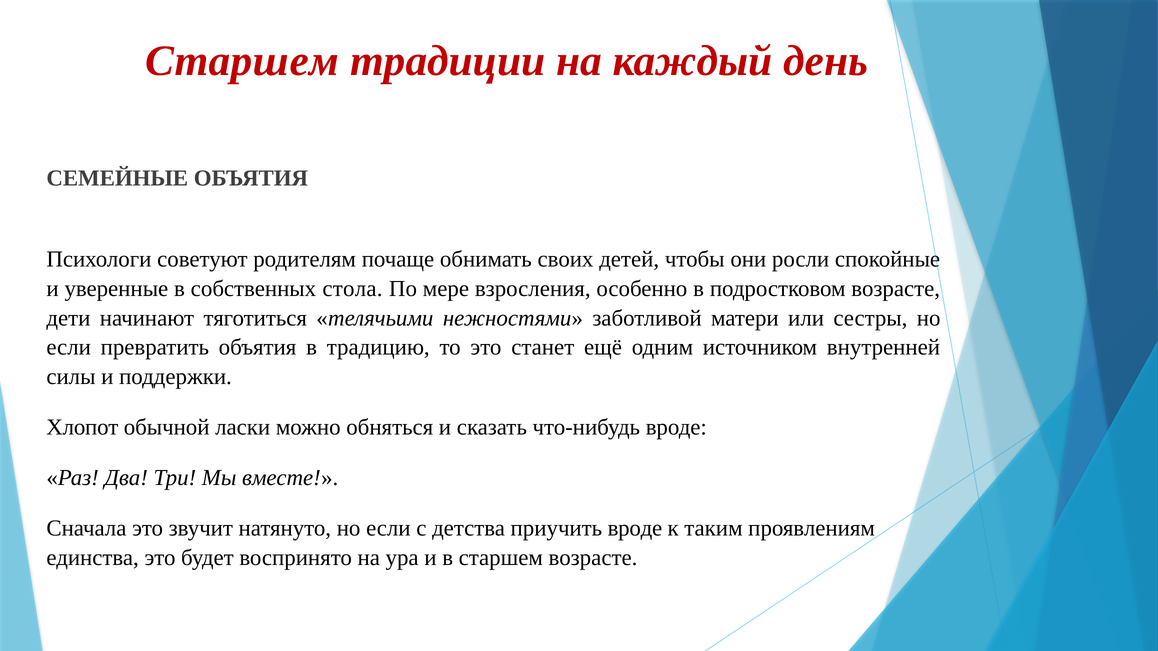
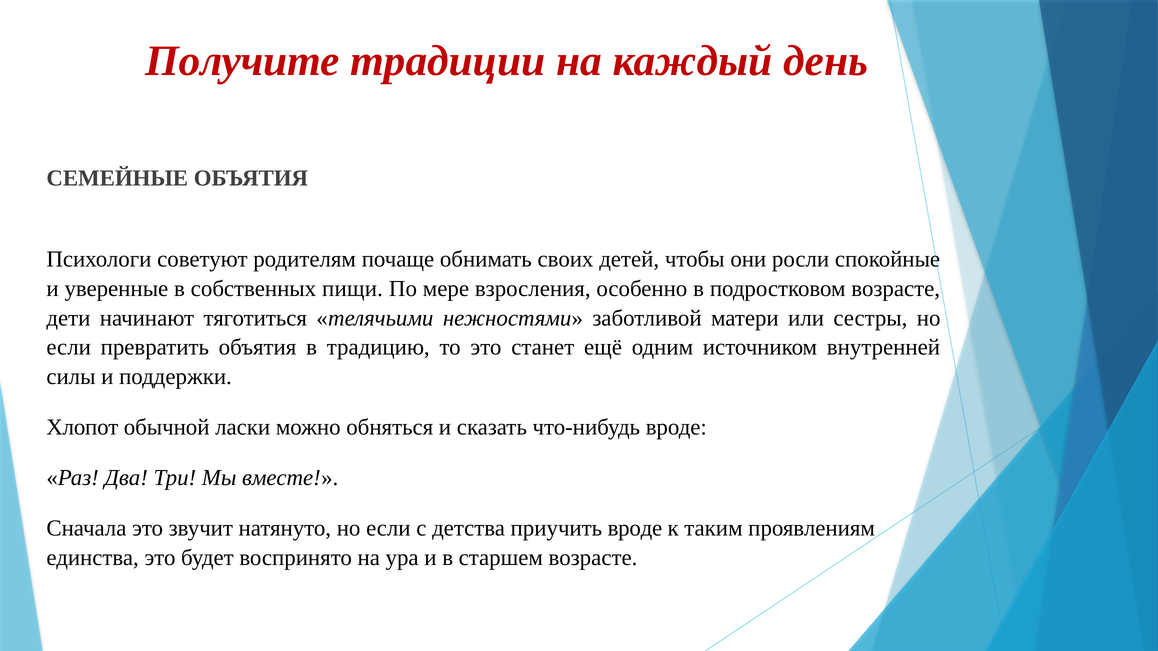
Старшем: Старшем -> Получите (242, 61)
стола: стола -> пищи (353, 289)
